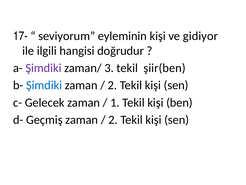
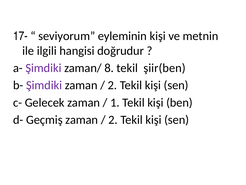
gidiyor: gidiyor -> metnin (201, 36)
3: 3 -> 8 (109, 68)
Şimdiki colour: blue -> purple (44, 85)
